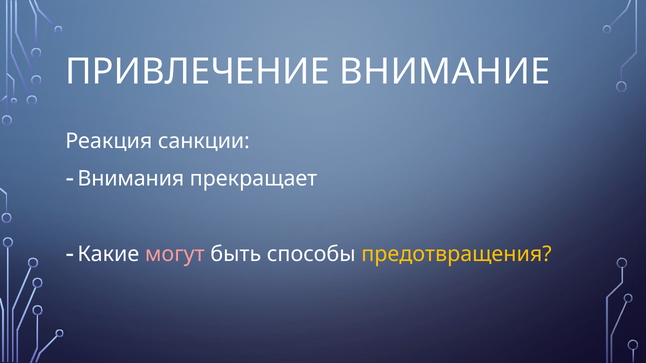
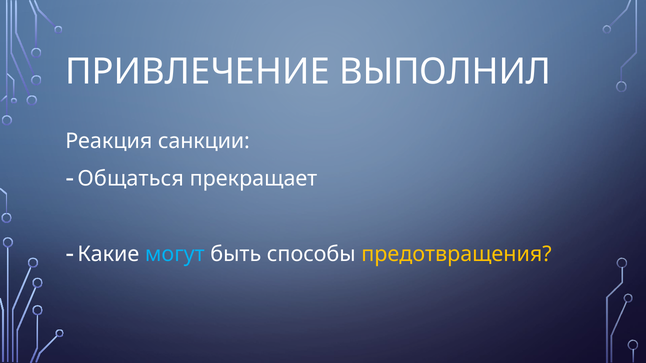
ВНИМАНИЕ: ВНИМАНИЕ -> ВЫПОЛНИЛ (445, 72)
Внимания: Внимания -> Общаться (131, 179)
могут colour: pink -> light blue (175, 255)
